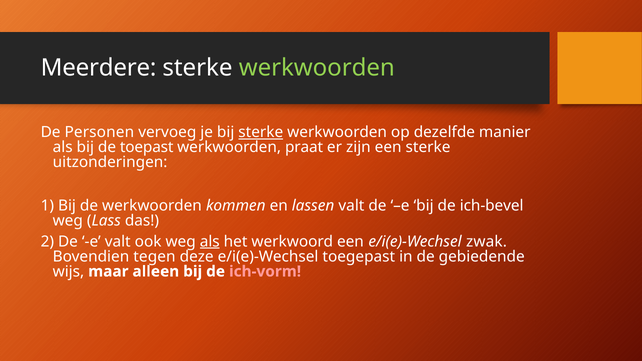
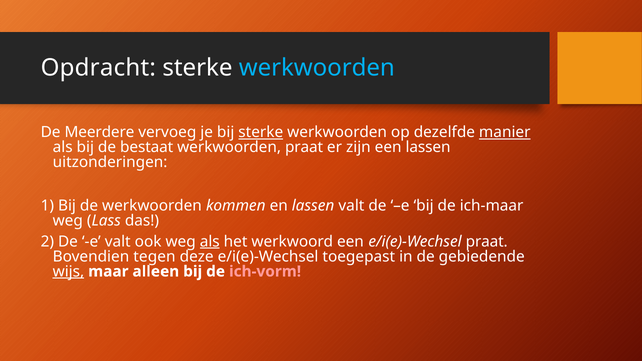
Meerdere: Meerdere -> Opdracht (98, 68)
werkwoorden colour: light green -> light blue (317, 68)
Personen: Personen -> Meerdere (99, 132)
manier underline: none -> present (505, 132)
toepast: toepast -> bestaat (147, 147)
een sterke: sterke -> lassen (428, 147)
ich-bevel: ich-bevel -> ich-maar (492, 206)
e/i(e)-Wechsel zwak: zwak -> praat (487, 242)
wijs underline: none -> present (68, 272)
